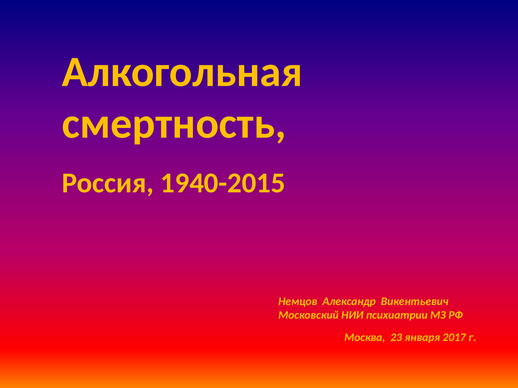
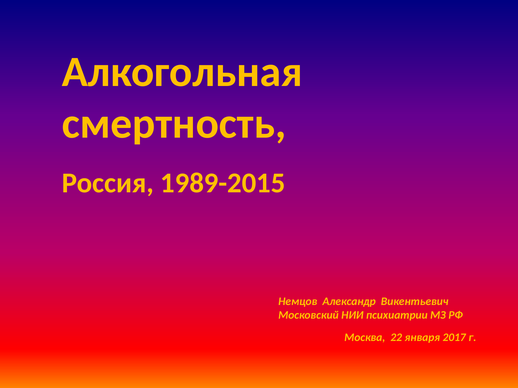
1940-2015: 1940-2015 -> 1989-2015 (223, 183)
23: 23 -> 22 (396, 338)
